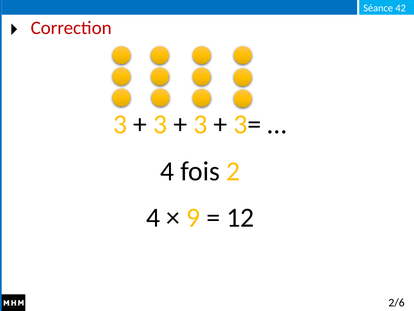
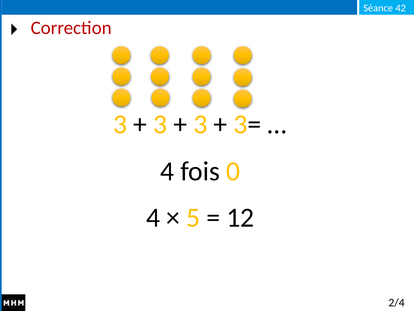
2: 2 -> 0 (233, 171)
9: 9 -> 5 (193, 218)
2/6: 2/6 -> 2/4 (397, 302)
